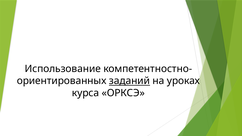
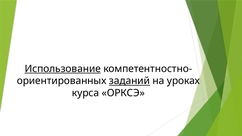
Использование underline: none -> present (63, 69)
